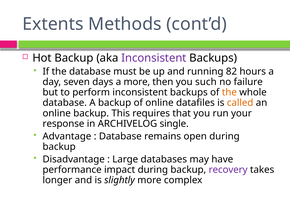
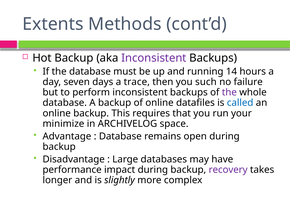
82: 82 -> 14 (231, 72)
a more: more -> trace (137, 82)
the colour: orange -> purple (229, 93)
called colour: orange -> blue (240, 103)
response: response -> minimize (63, 124)
single: single -> space (174, 124)
